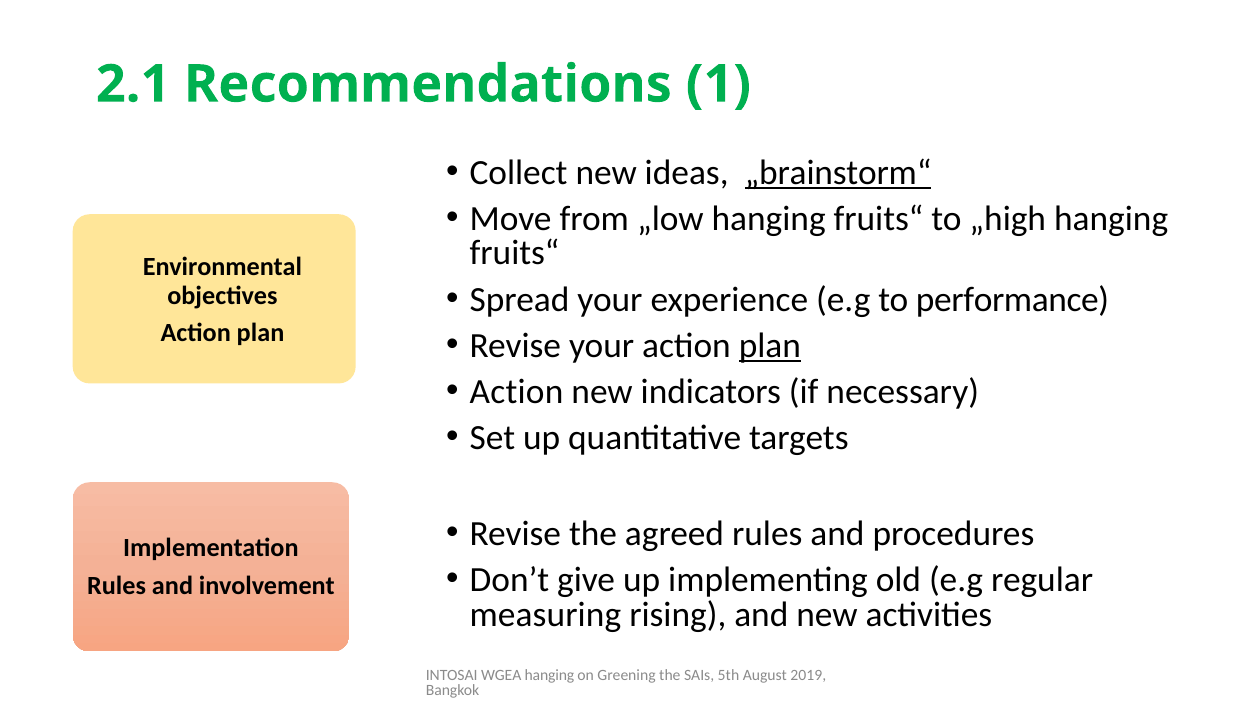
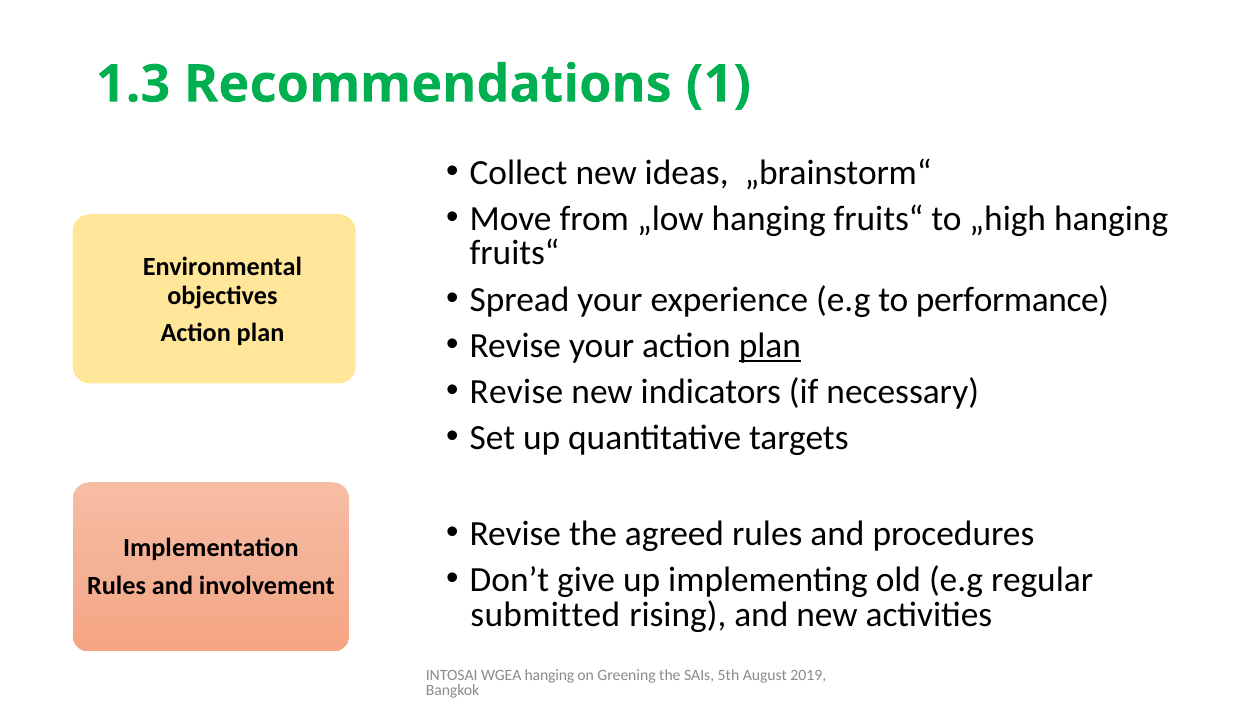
2.1: 2.1 -> 1.3 (133, 84)
„brainstorm“ underline: present -> none (838, 173)
Action: Action -> Revise (516, 392)
measuring: measuring -> submitted (545, 615)
